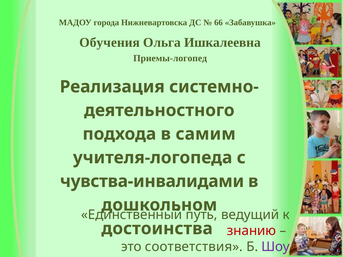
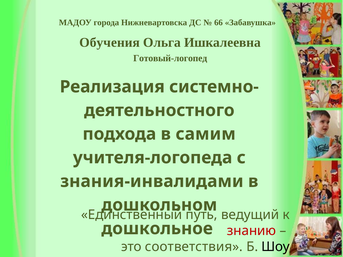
Приемы-логопед: Приемы-логопед -> Готовый-логопед (170, 58)
чувства-инвалидами: чувства-инвалидами -> знания-инвалидами (152, 181)
достоинства: достоинства -> дошкольное (157, 229)
Шоу colour: purple -> black (276, 247)
